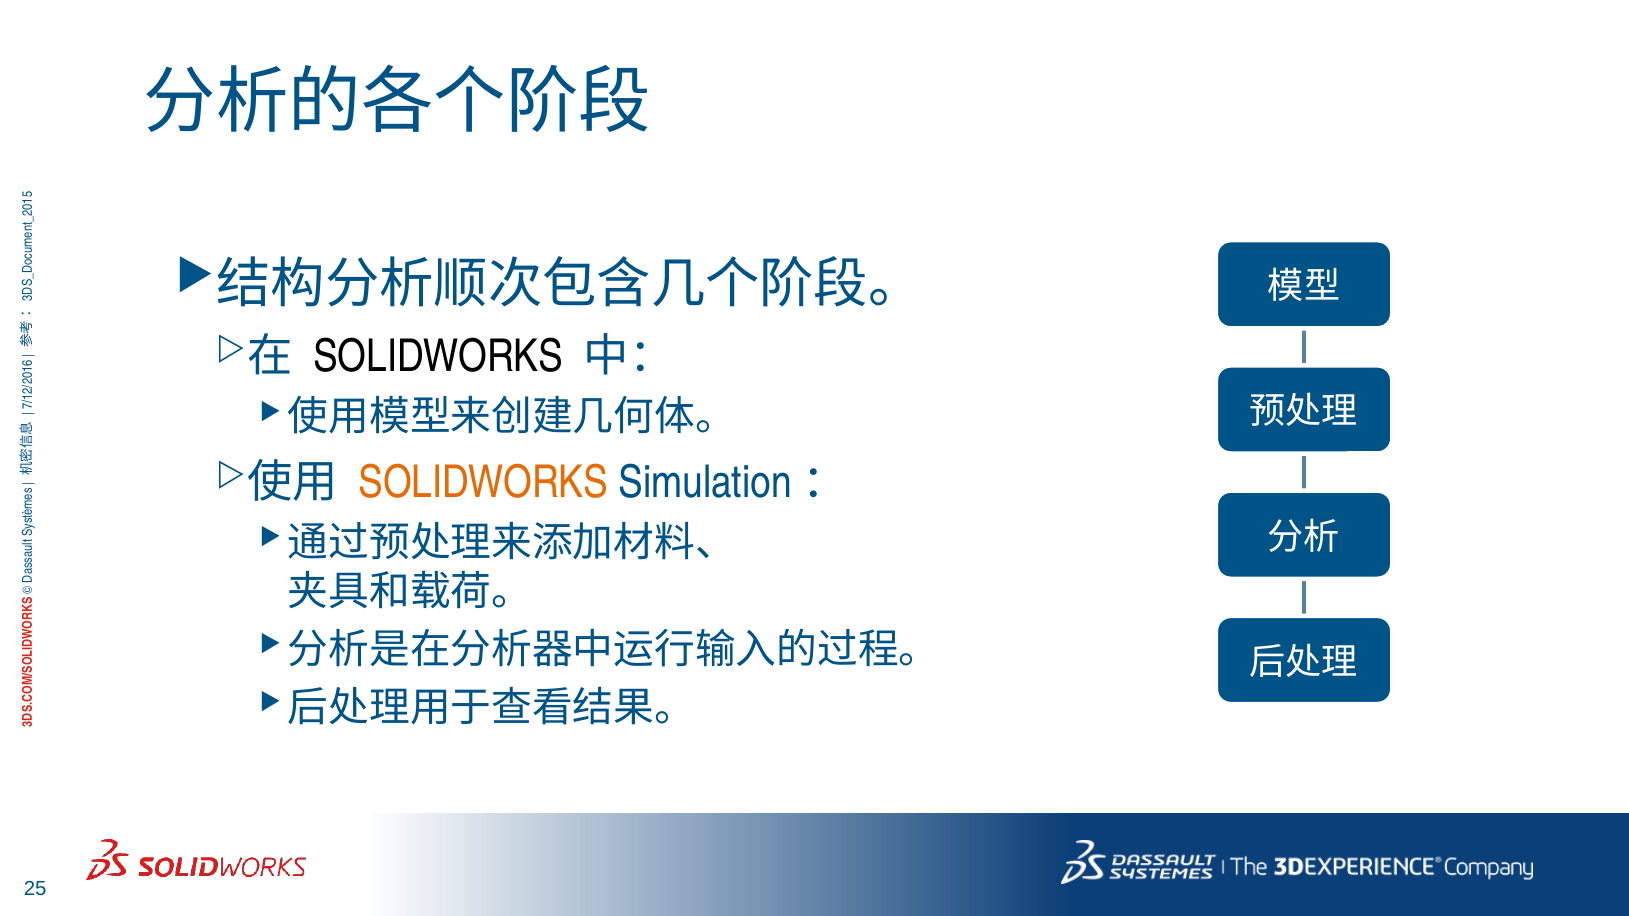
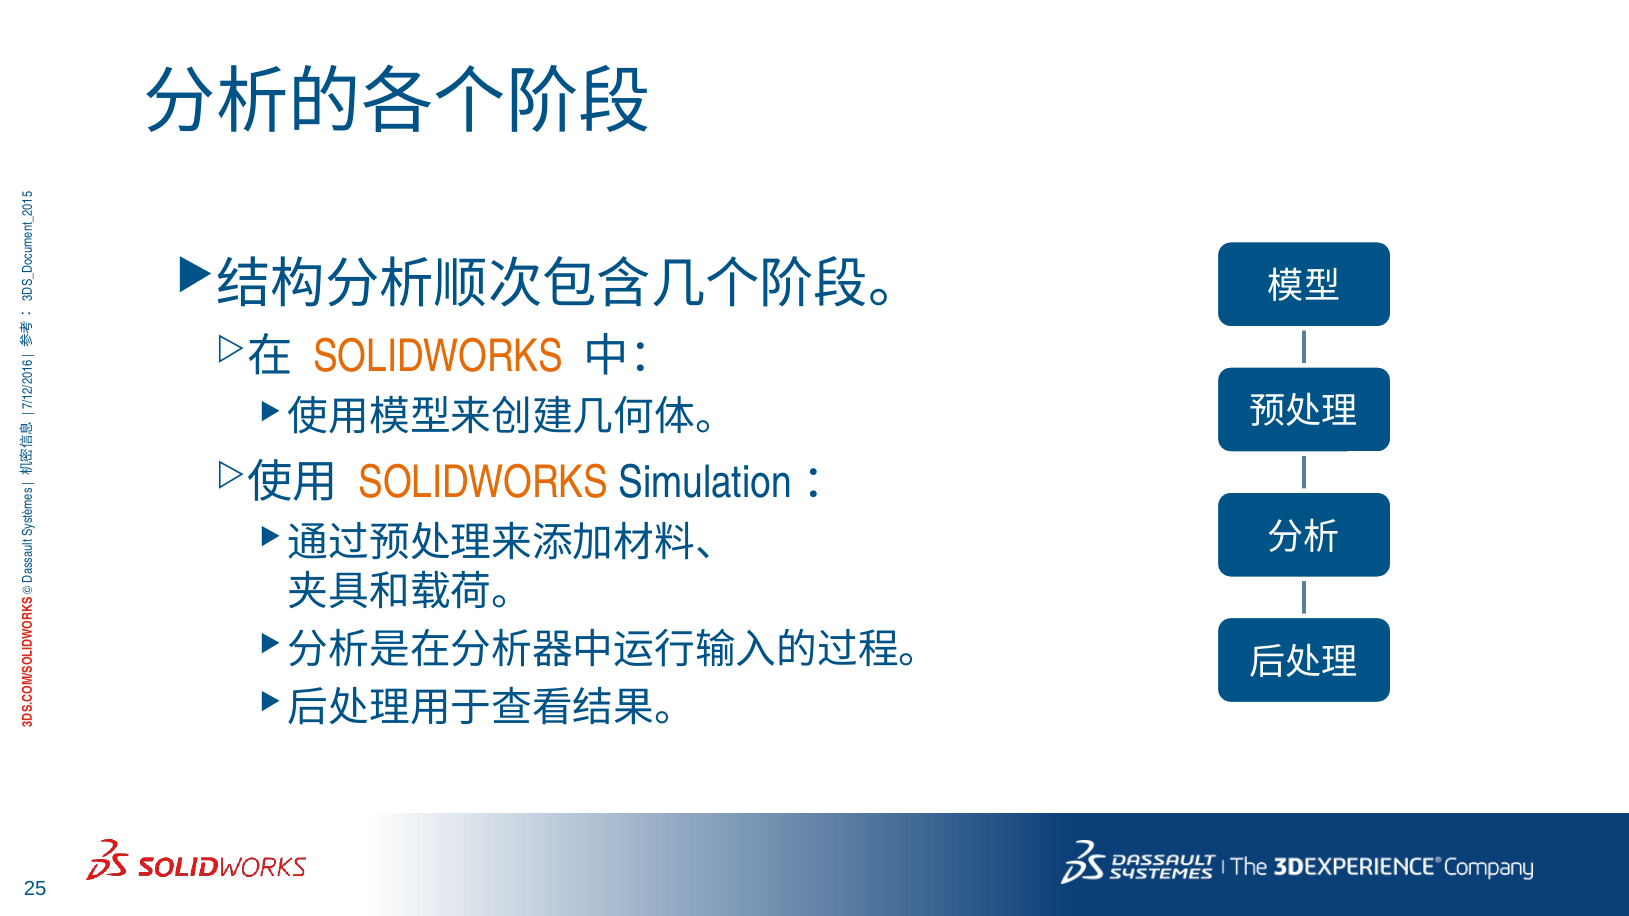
SOLIDWORKS colour: black -> orange (438, 357)
